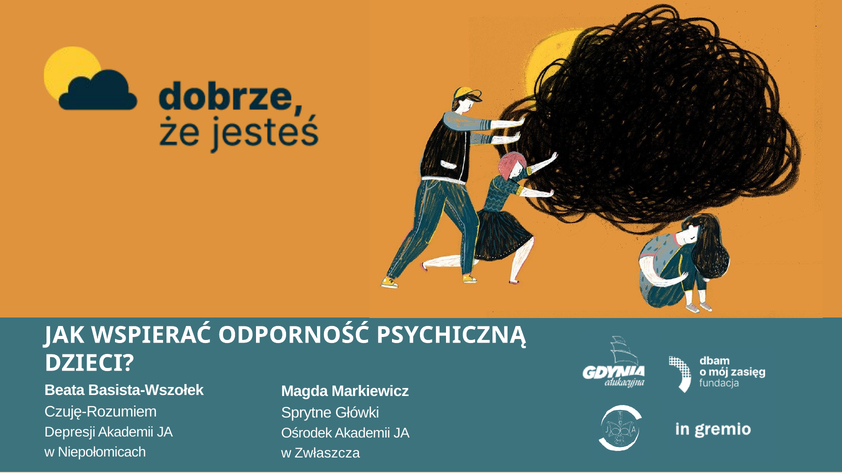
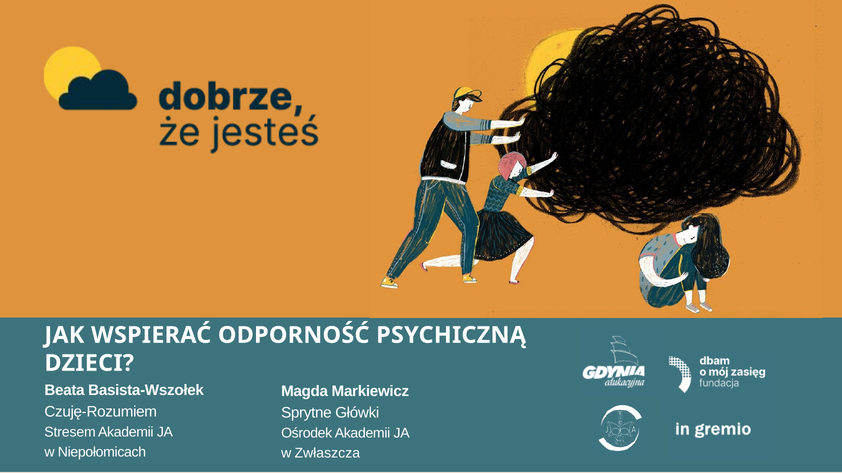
Depresji: Depresji -> Stresem (70, 433)
